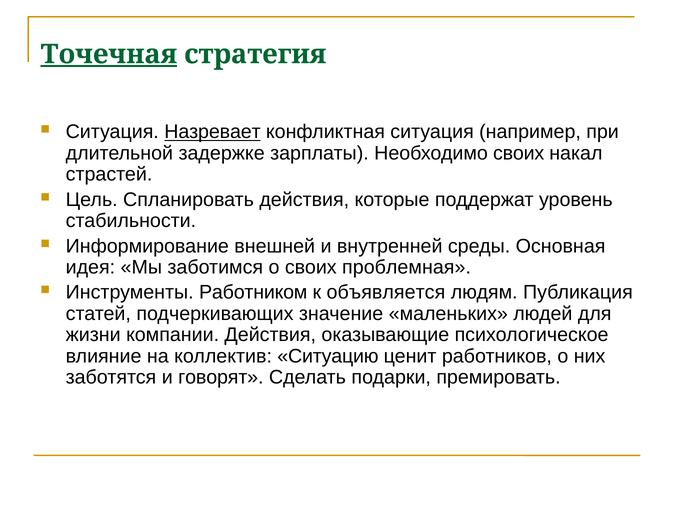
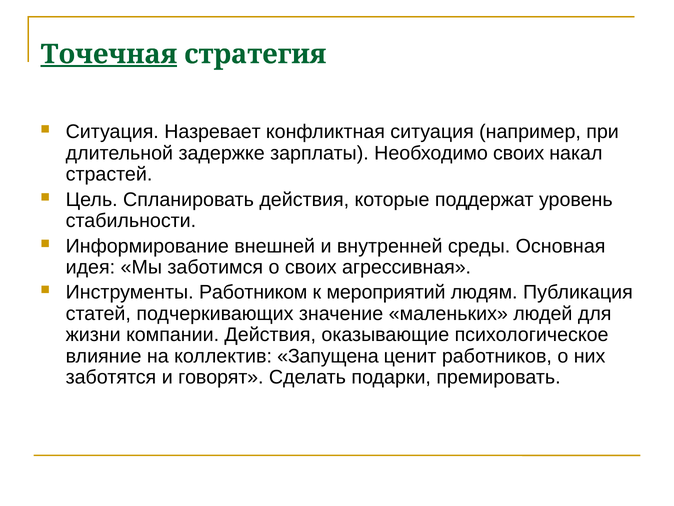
Назревает underline: present -> none (212, 132)
проблемная: проблемная -> агрессивная (407, 267)
объявляется: объявляется -> мероприятий (386, 292)
Ситуацию: Ситуацию -> Запущена (328, 356)
